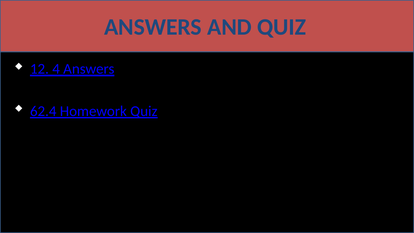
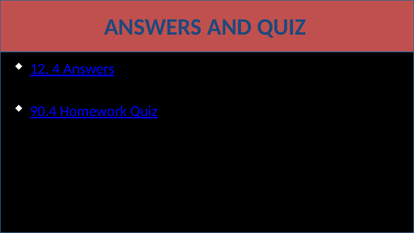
62.4: 62.4 -> 90.4 (43, 111)
